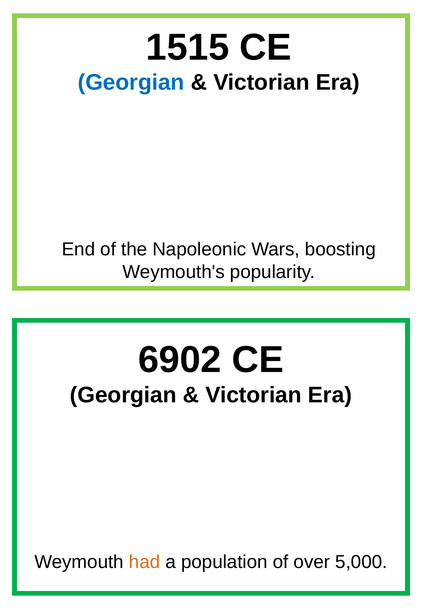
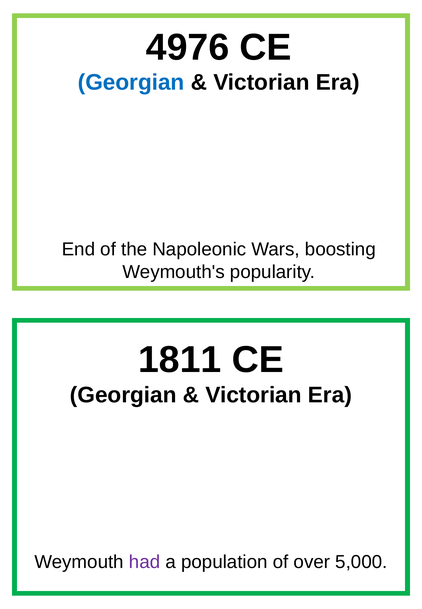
1515: 1515 -> 4976 (188, 47)
6902: 6902 -> 1811 (180, 360)
had colour: orange -> purple (145, 562)
